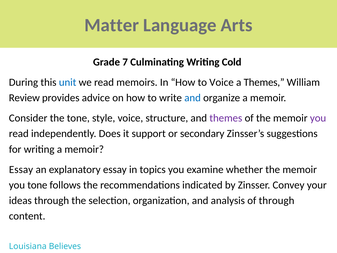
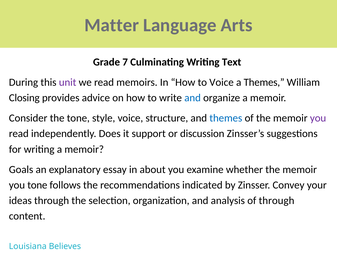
Cold: Cold -> Text (232, 62)
unit colour: blue -> purple (68, 82)
Review: Review -> Closing (24, 98)
themes colour: purple -> blue (226, 118)
secondary: secondary -> discussion (202, 134)
Essay: Essay -> Goals (21, 169)
topics: topics -> about (153, 169)
